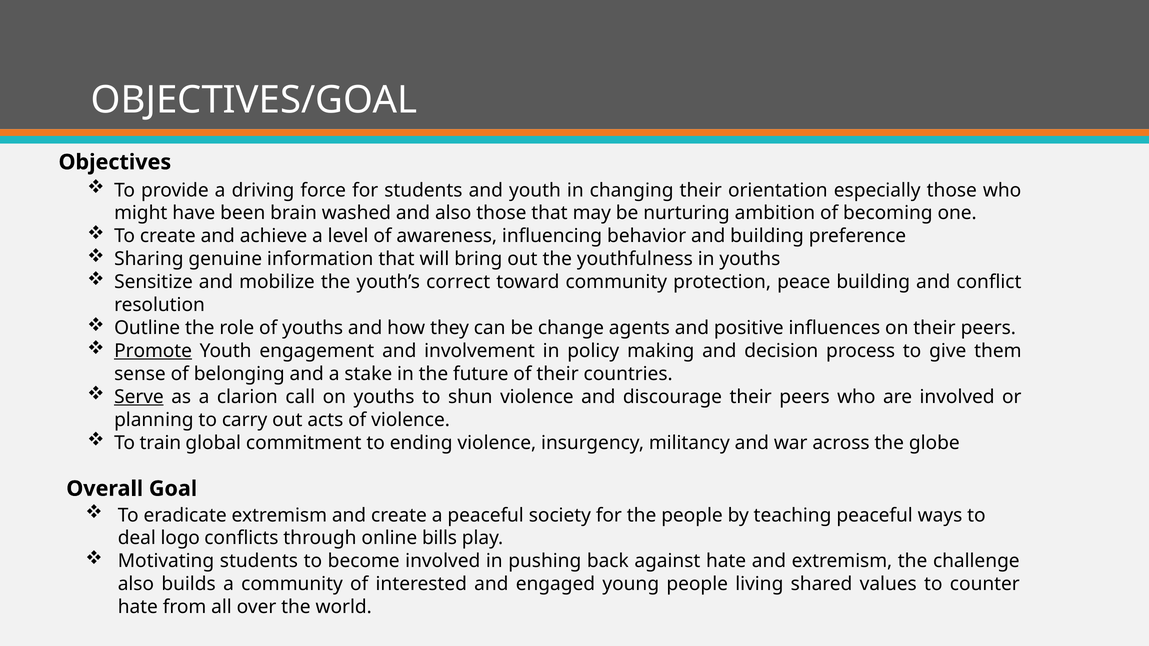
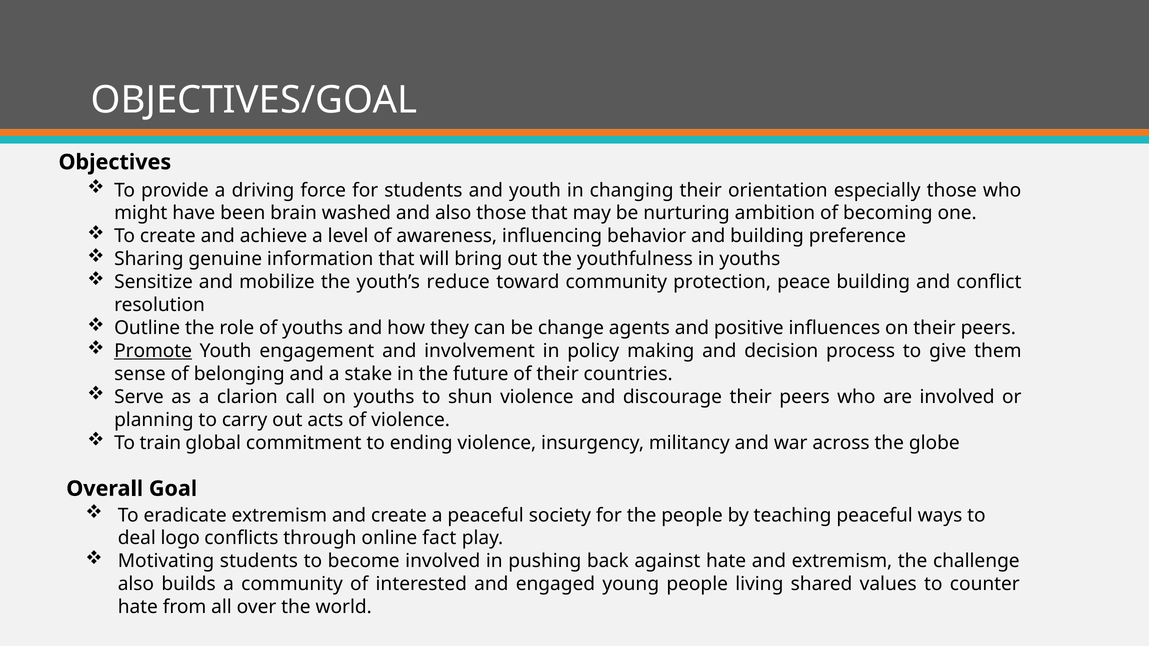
correct: correct -> reduce (458, 282)
Serve underline: present -> none (139, 397)
bills: bills -> fact (439, 538)
